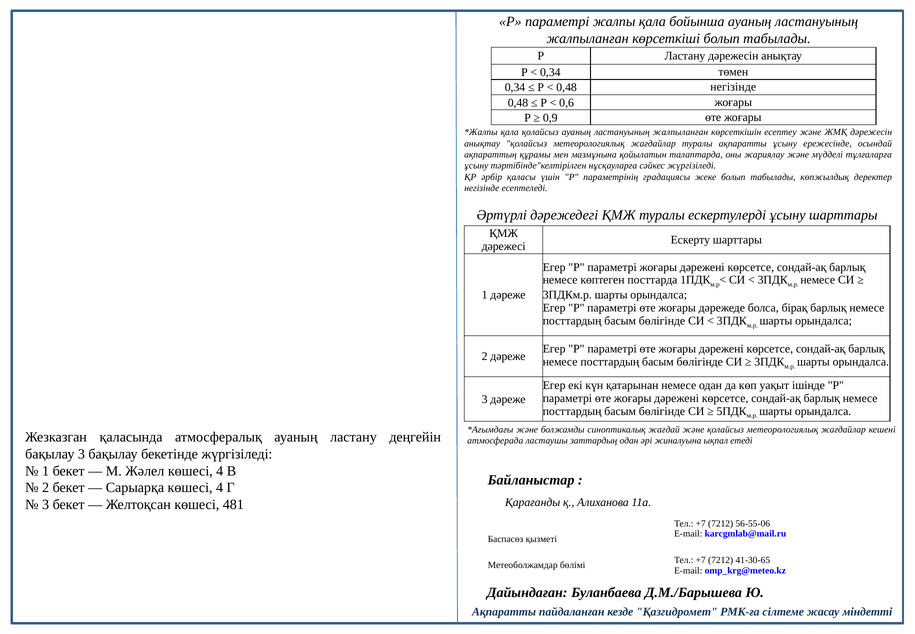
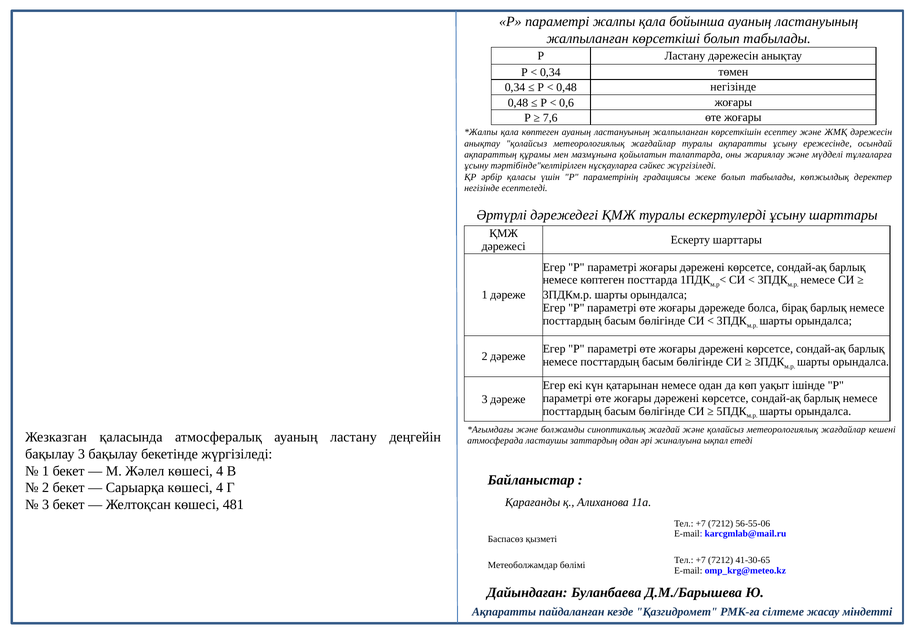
0,9: 0,9 -> 7,6 (550, 118)
қала қолайсыз: қолайсыз -> көптеген (540, 132)
